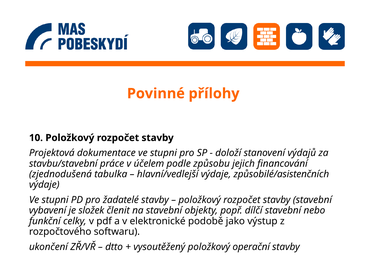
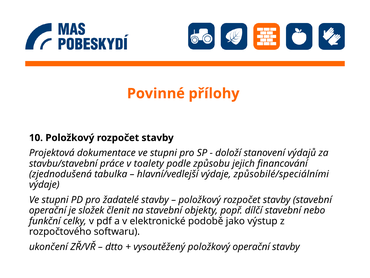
účelem: účelem -> toalety (149, 163)
způsobilé/asistenčních: způsobilé/asistenčních -> způsobilé/speciálními (281, 174)
vybavení: vybavení -> operační (48, 210)
